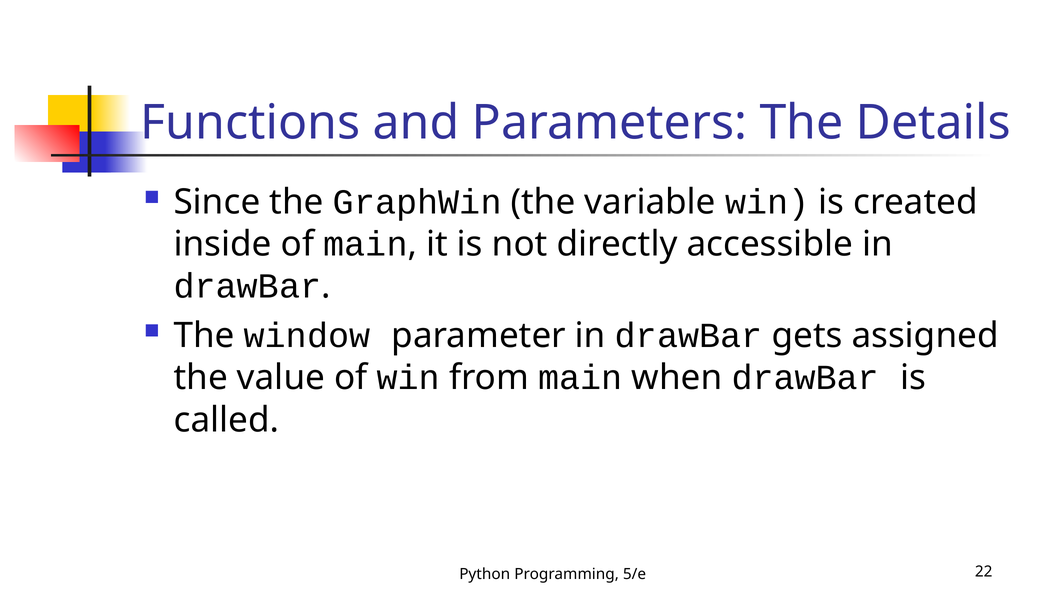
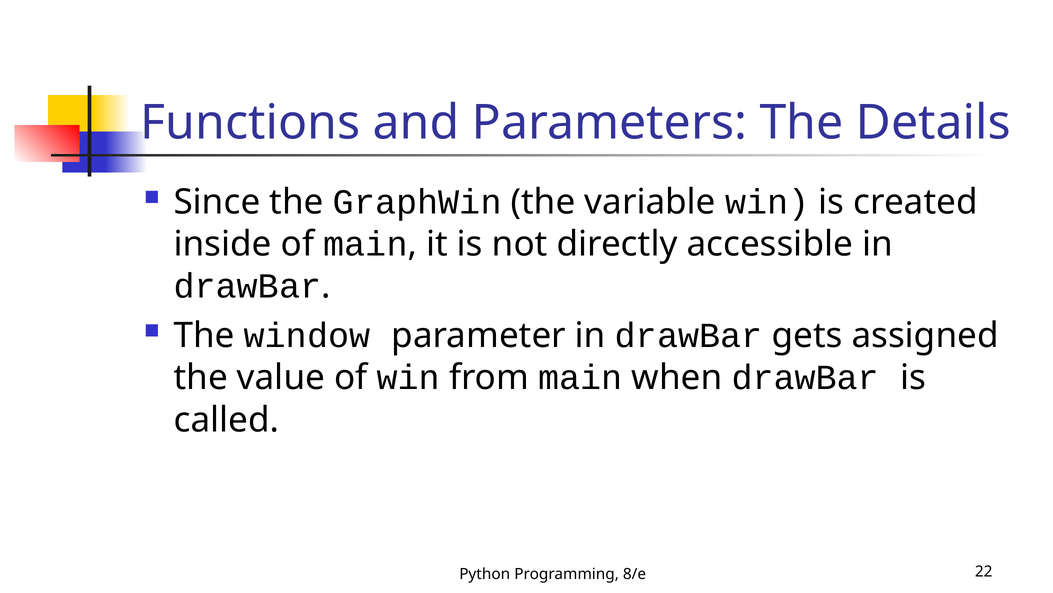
5/e: 5/e -> 8/e (635, 574)
